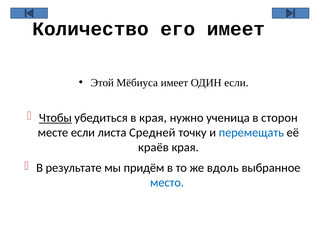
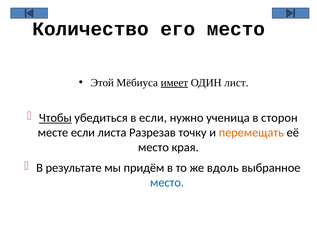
его имеет: имеет -> место (236, 29)
имеет underline: none -> present (174, 83)
ОДИН если: если -> лист (236, 83)
в края: края -> если (153, 118)
Средней: Средней -> Разрезав (152, 133)
перемещать colour: blue -> orange (251, 133)
краёв: краёв -> место (153, 148)
